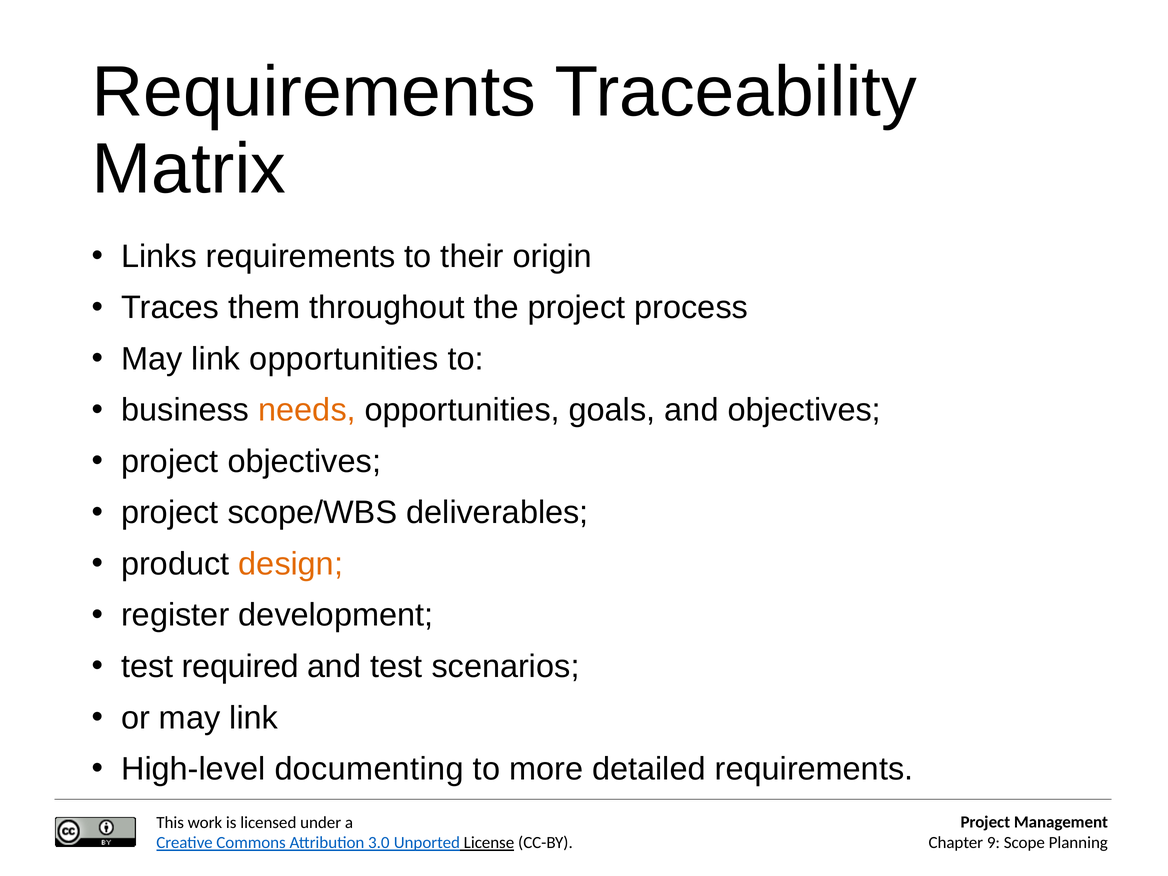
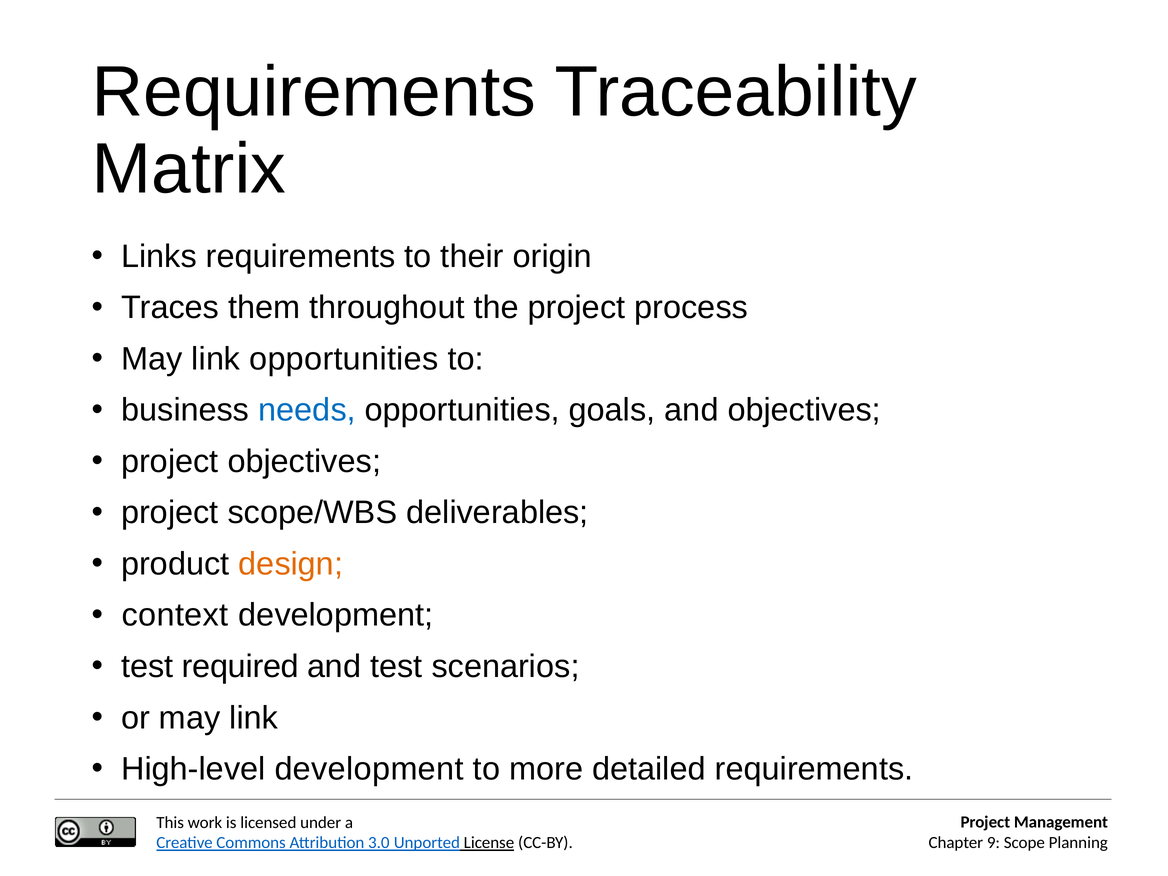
needs colour: orange -> blue (307, 410)
register: register -> context (175, 615)
High-level documenting: documenting -> development (369, 769)
